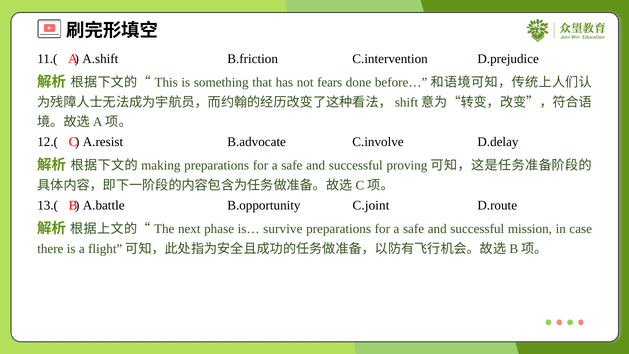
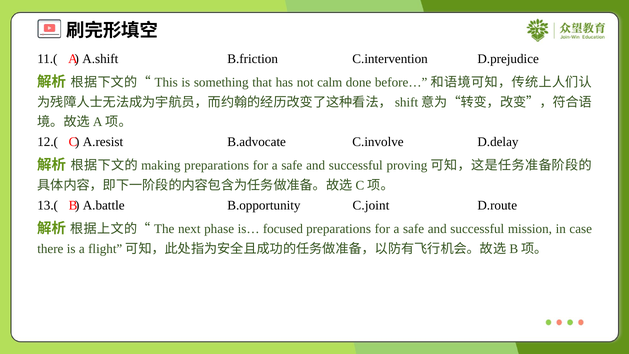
fears: fears -> calm (330, 82)
survive: survive -> focused (283, 229)
